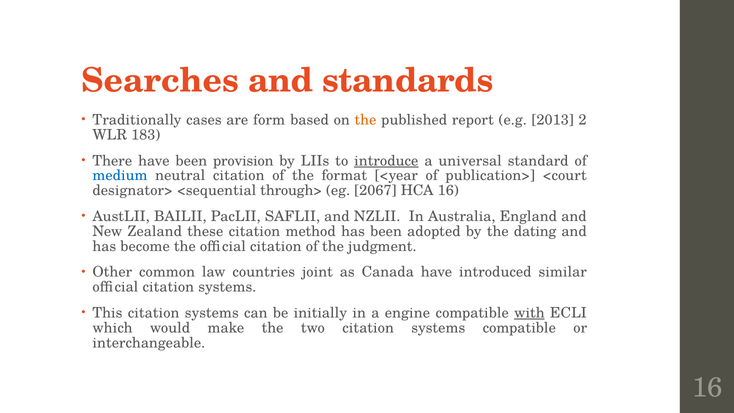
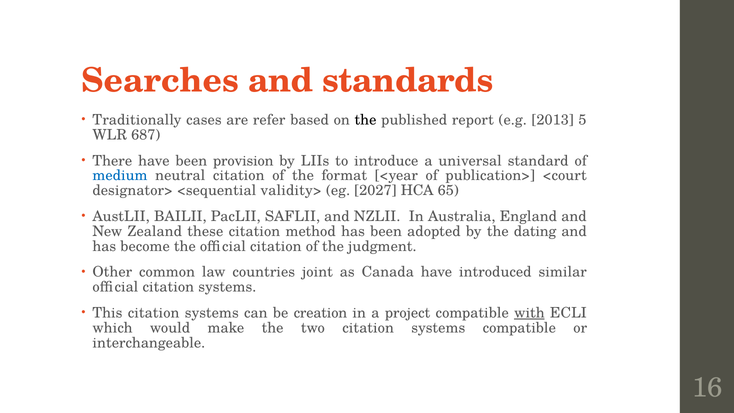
form: form -> refer (269, 120)
the colour: orange -> black (365, 120)
2: 2 -> 5 (582, 120)
183: 183 -> 687 (146, 135)
introduce underline: present -> none (386, 161)
through>: through> -> validity> (291, 191)
2067: 2067 -> 2027 (375, 191)
HCA 16: 16 -> 65 (448, 191)
initially: initially -> creation (320, 313)
engine: engine -> project (408, 313)
